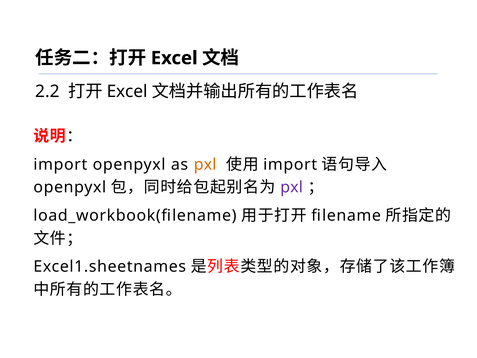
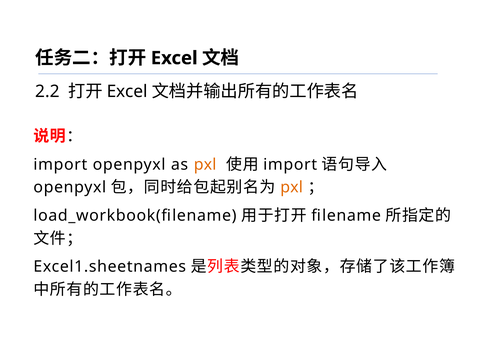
pxl colour: purple -> orange (292, 187)
